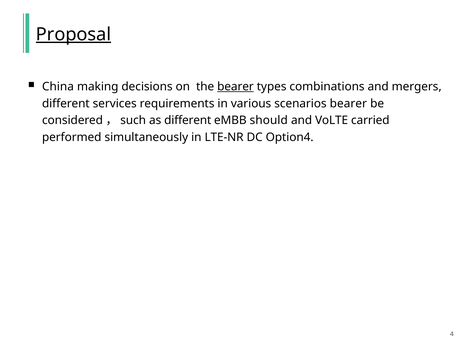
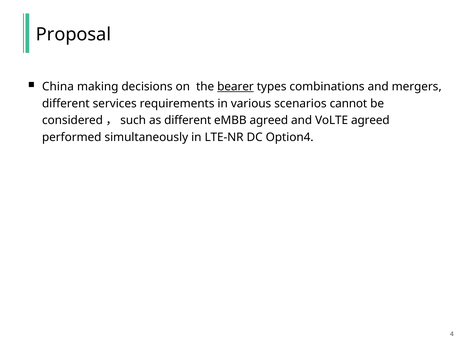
Proposal underline: present -> none (74, 34)
scenarios bearer: bearer -> cannot (348, 103)
eMBB should: should -> agreed (269, 120)
VoLTE carried: carried -> agreed (370, 120)
